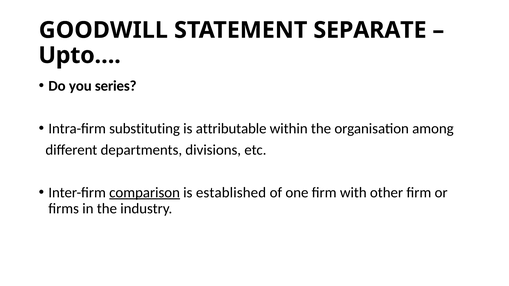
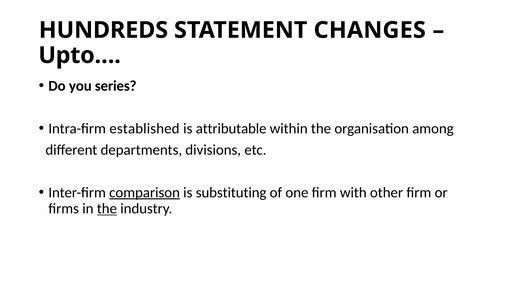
GOODWILL: GOODWILL -> HUNDREDS (103, 30)
SEPARATE: SEPARATE -> CHANGES (370, 30)
substituting: substituting -> established (144, 129)
established: established -> substituting (231, 193)
the underline: none -> present (107, 209)
